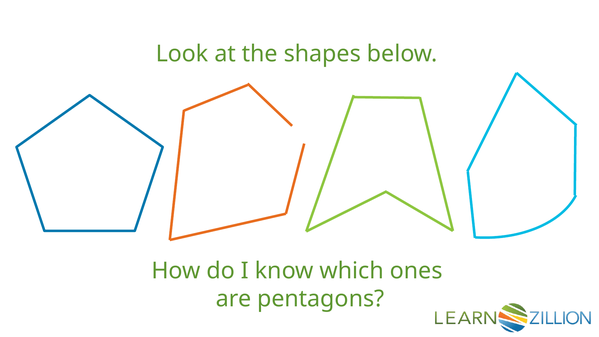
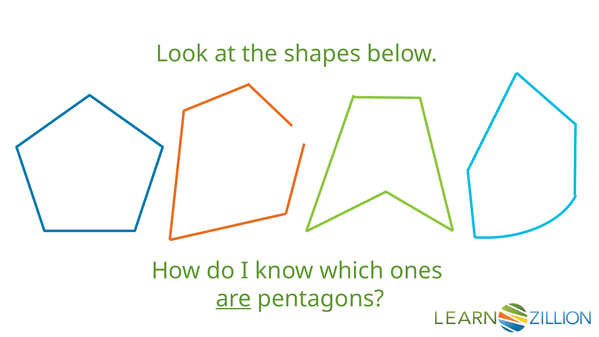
are underline: none -> present (234, 299)
